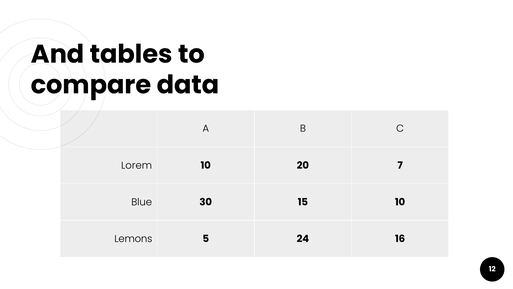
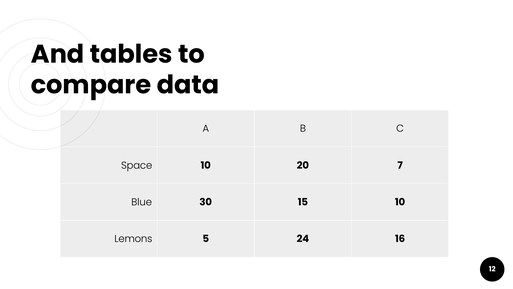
Lorem: Lorem -> Space (137, 165)
